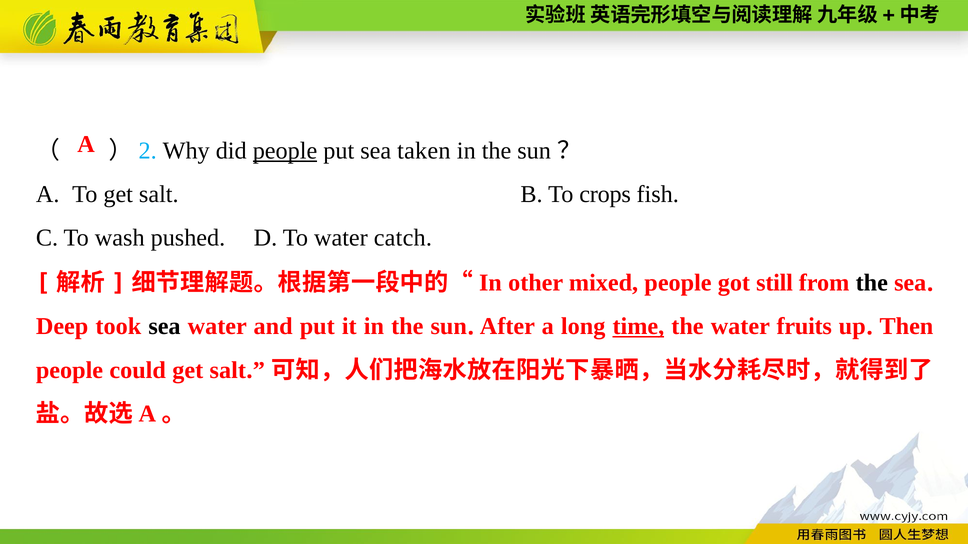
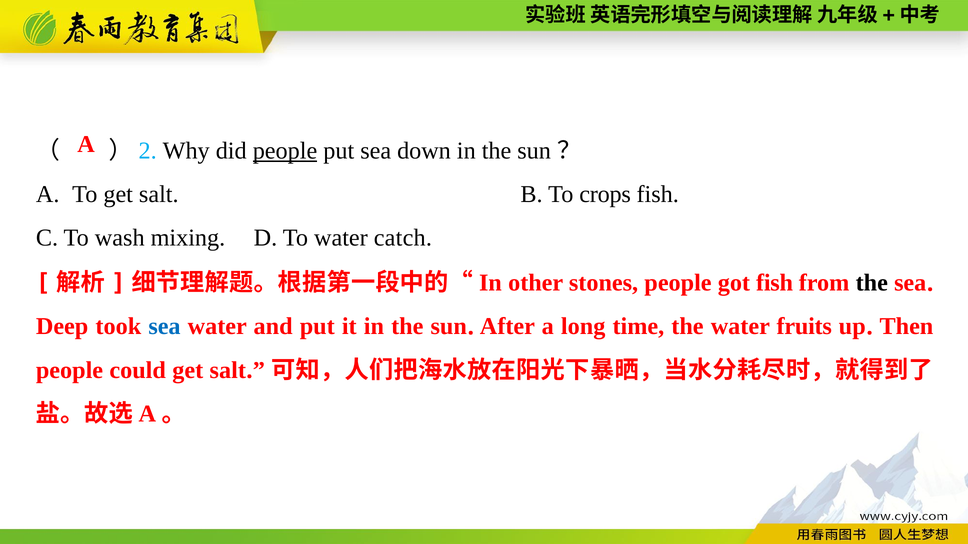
taken: taken -> down (424, 151)
pushed: pushed -> mixing (188, 238)
mixed: mixed -> stones (604, 283)
got still: still -> fish (775, 283)
sea colour: black -> blue (164, 327)
time underline: present -> none (638, 327)
